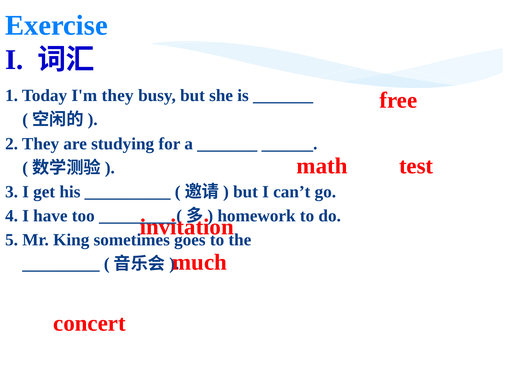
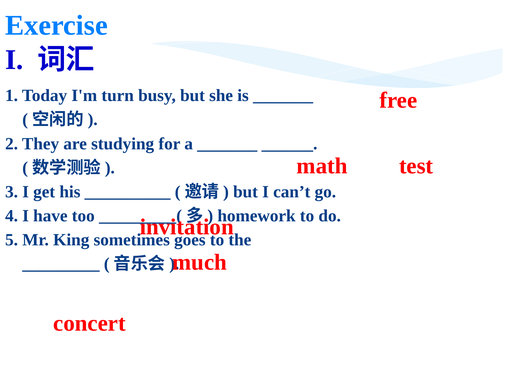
I'm they: they -> turn (118, 96)
